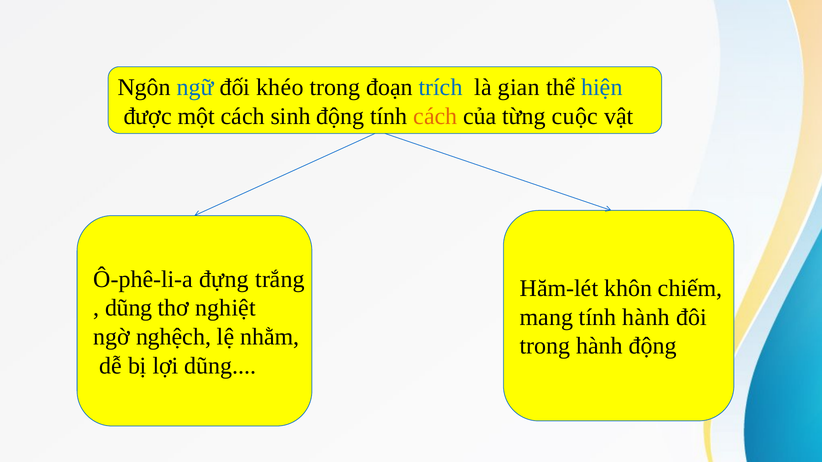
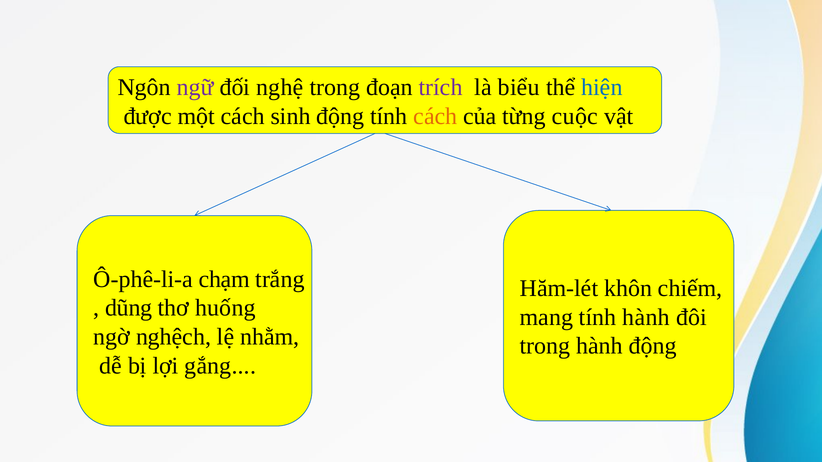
ngữ colour: blue -> purple (195, 87)
khéo: khéo -> nghệ (280, 87)
trích colour: blue -> purple (441, 87)
gian: gian -> biểu (519, 87)
đựng: đựng -> chạm (224, 280)
nghiệt: nghiệt -> huống (225, 308)
lợi dũng: dũng -> gắng (220, 366)
